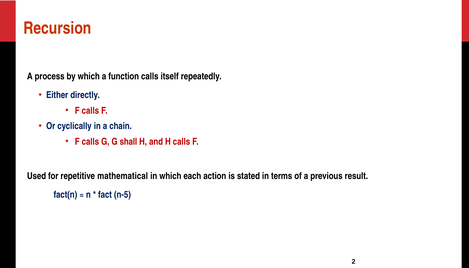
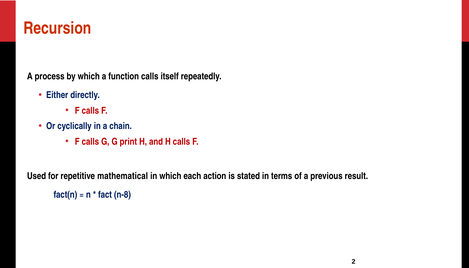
shall: shall -> print (128, 142)
n-5: n-5 -> n-8 (122, 195)
